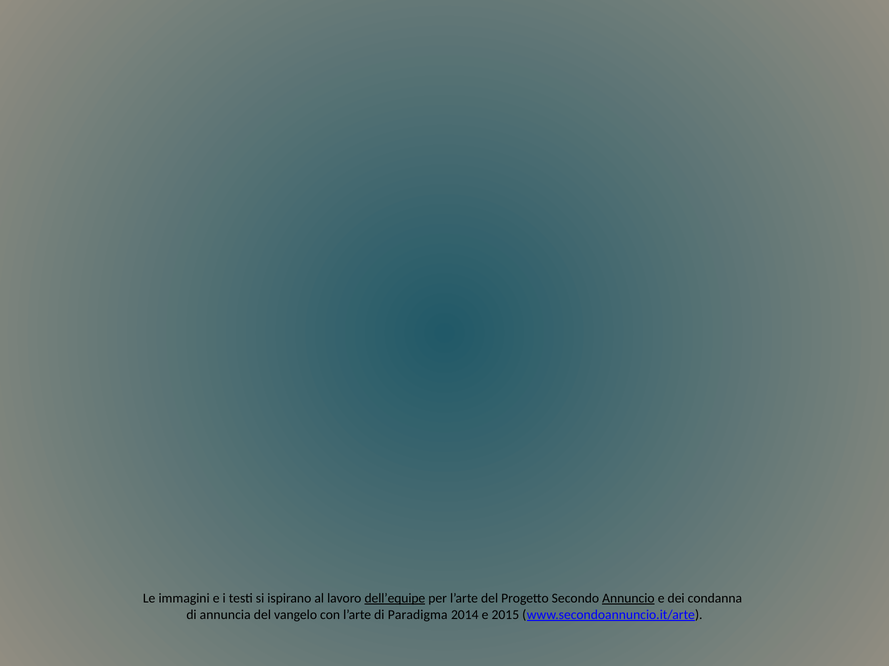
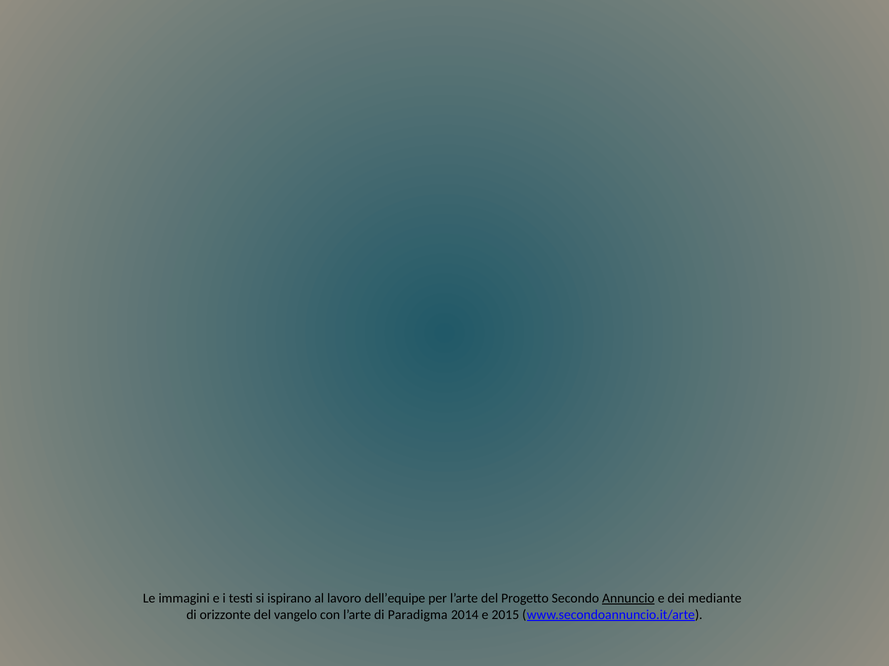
dell’equipe underline: present -> none (395, 599)
condanna: condanna -> mediante (715, 599)
annuncia: annuncia -> orizzonte (225, 615)
